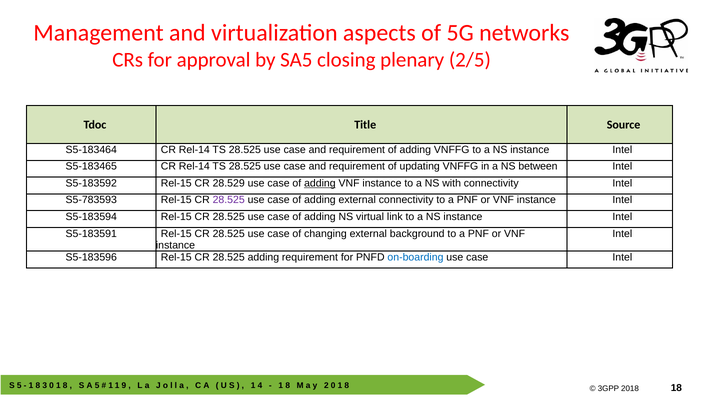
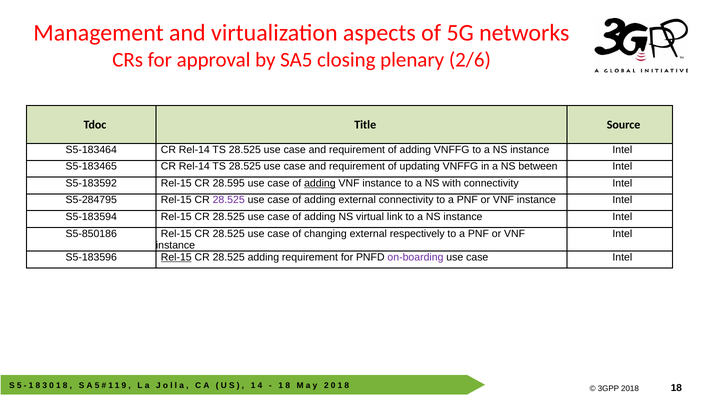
2/5: 2/5 -> 2/6 (470, 60)
28.529: 28.529 -> 28.595 (229, 183)
S5‑783593: S5‑783593 -> S5‑284795 (91, 200)
S5‑183591: S5‑183591 -> S5‑850186 (91, 233)
background: background -> respectively (417, 233)
Rel-15 underline: none -> present (176, 257)
on-boarding colour: blue -> purple (415, 257)
